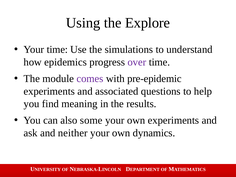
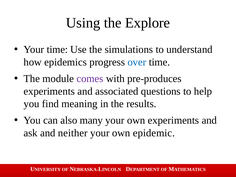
over colour: purple -> blue (137, 62)
pre-epidemic: pre-epidemic -> pre-produces (154, 79)
some: some -> many (91, 120)
dynamics: dynamics -> epidemic (154, 133)
